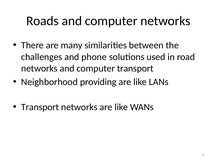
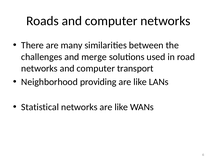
phone: phone -> merge (94, 57)
Transport: Transport -> Statistical (40, 108)
